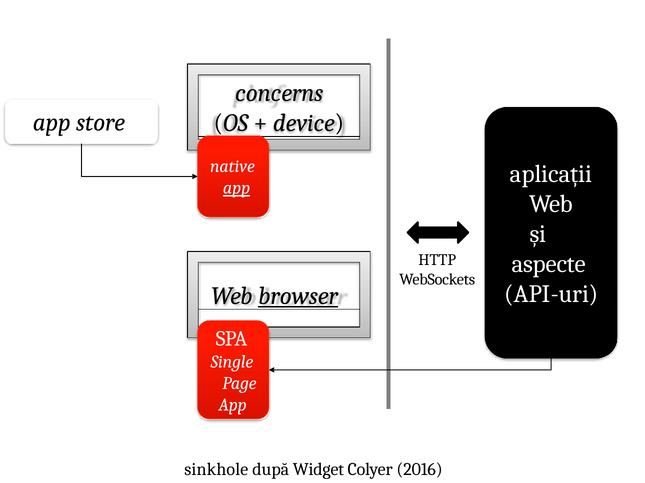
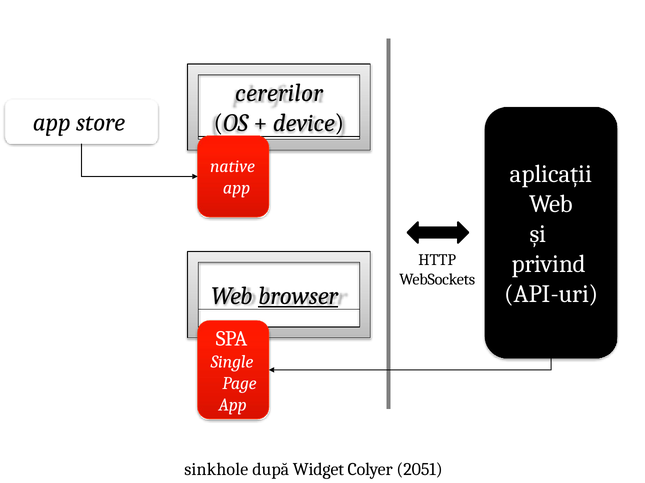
concerns: concerns -> cererilor (279, 93)
app underline: present -> none (237, 188)
aspecte: aspecte -> privind (549, 264)
2016: 2016 -> 2051 (420, 470)
